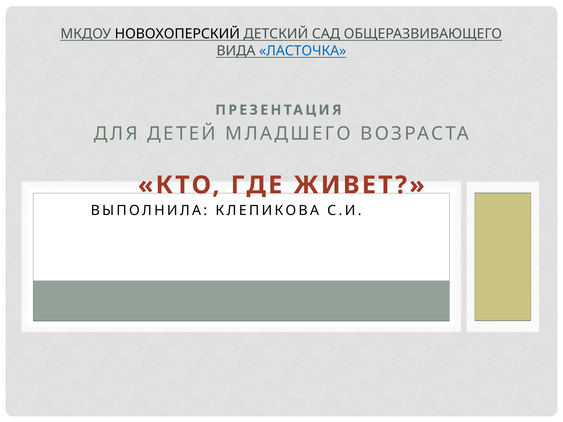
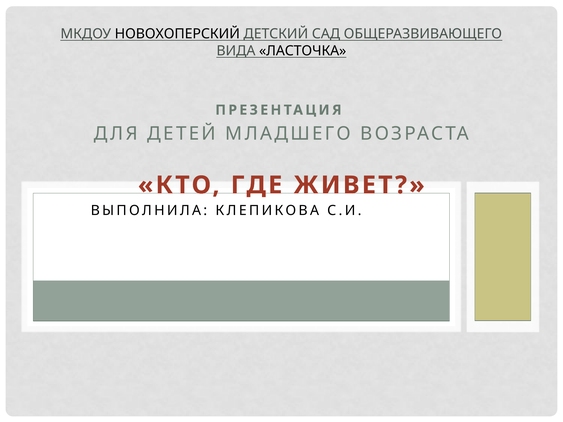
ЛАСТОЧКА colour: blue -> black (303, 51)
